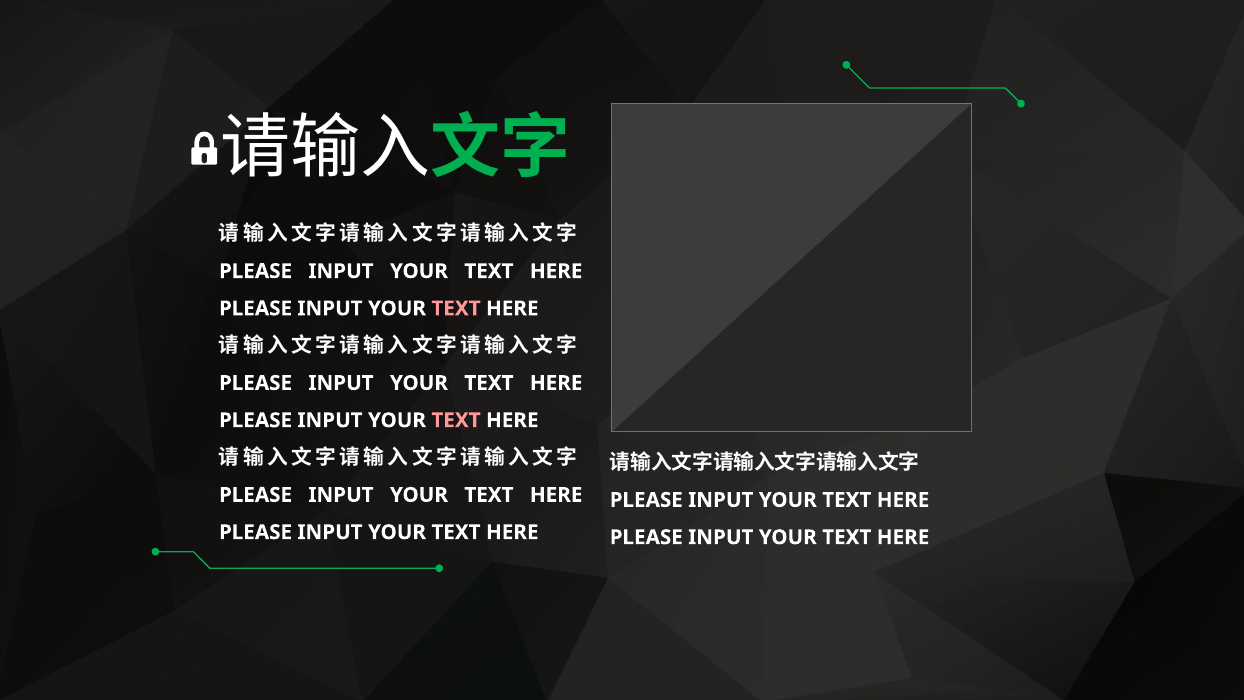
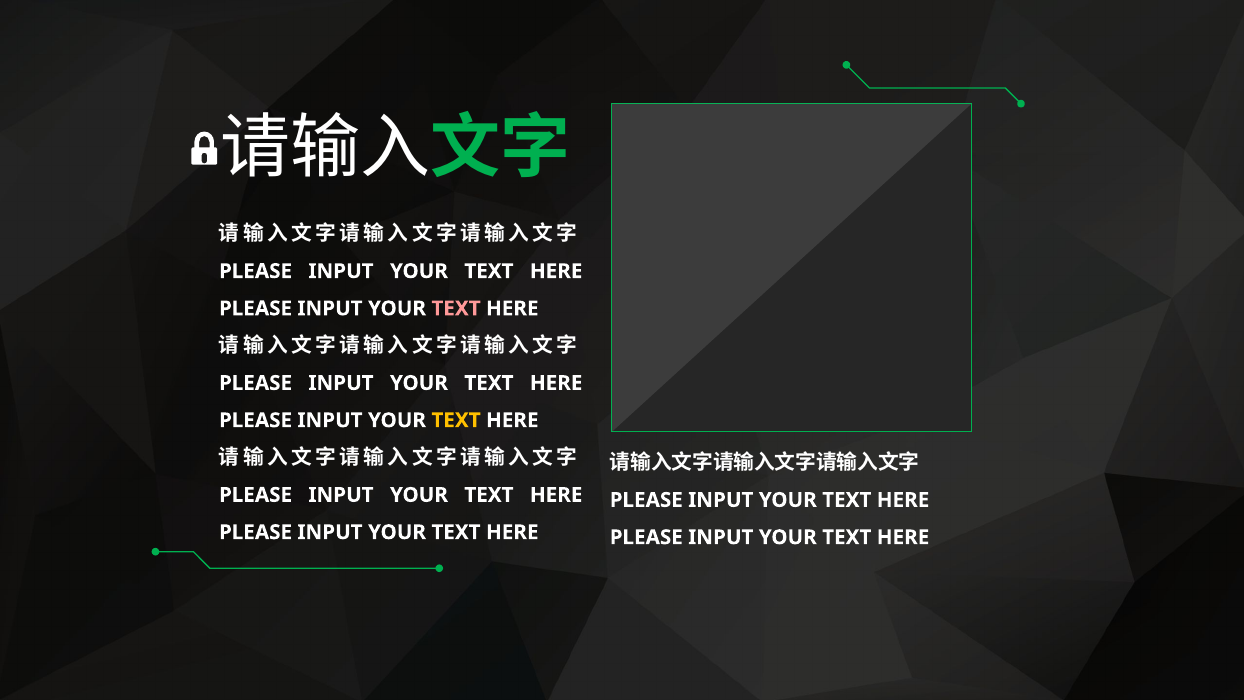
TEXT colour: pink -> yellow (456, 420)
